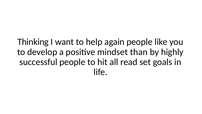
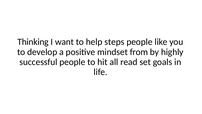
again: again -> steps (114, 42)
than: than -> from (139, 52)
